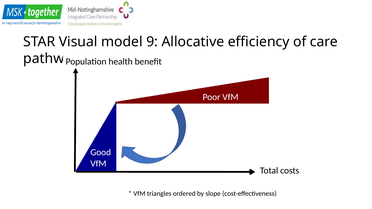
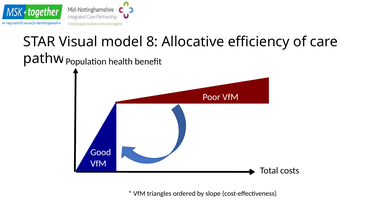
9: 9 -> 8 (152, 42)
